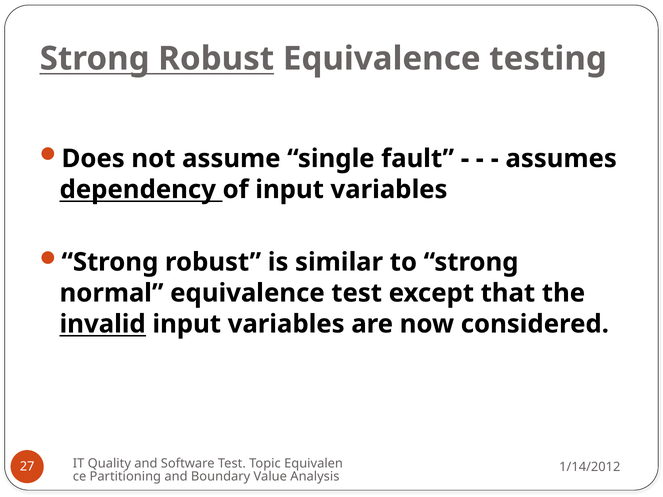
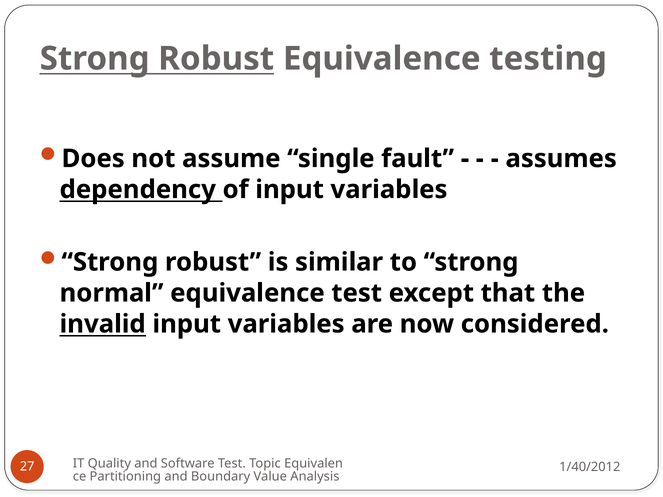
1/14/2012: 1/14/2012 -> 1/40/2012 (590, 467)
